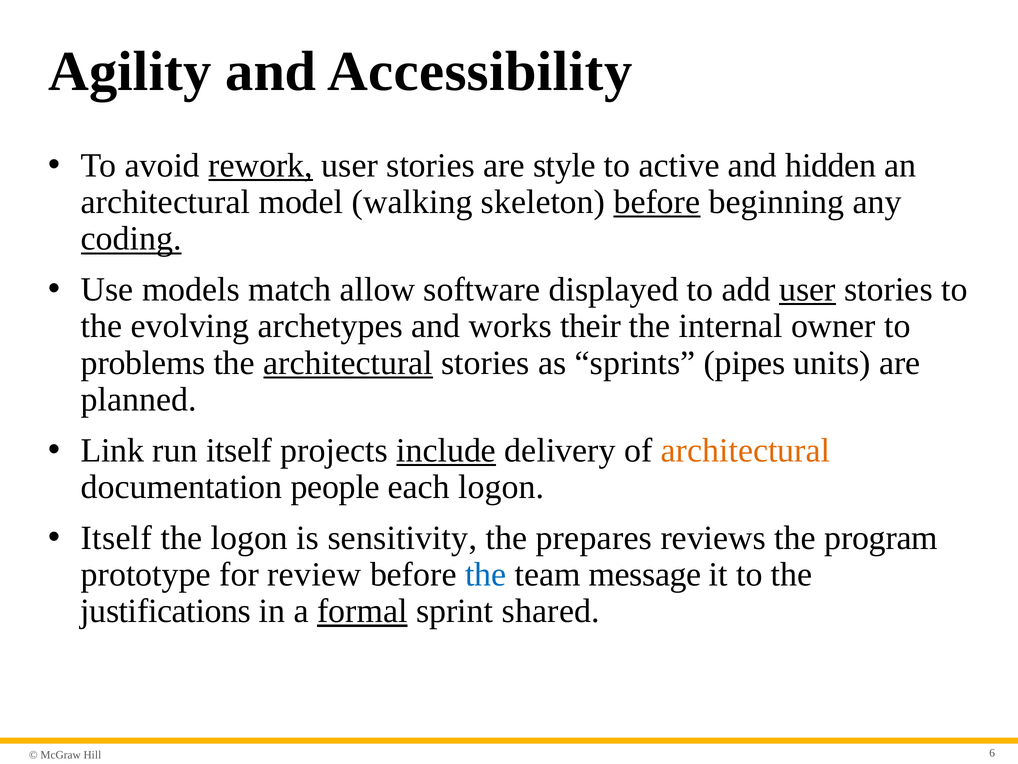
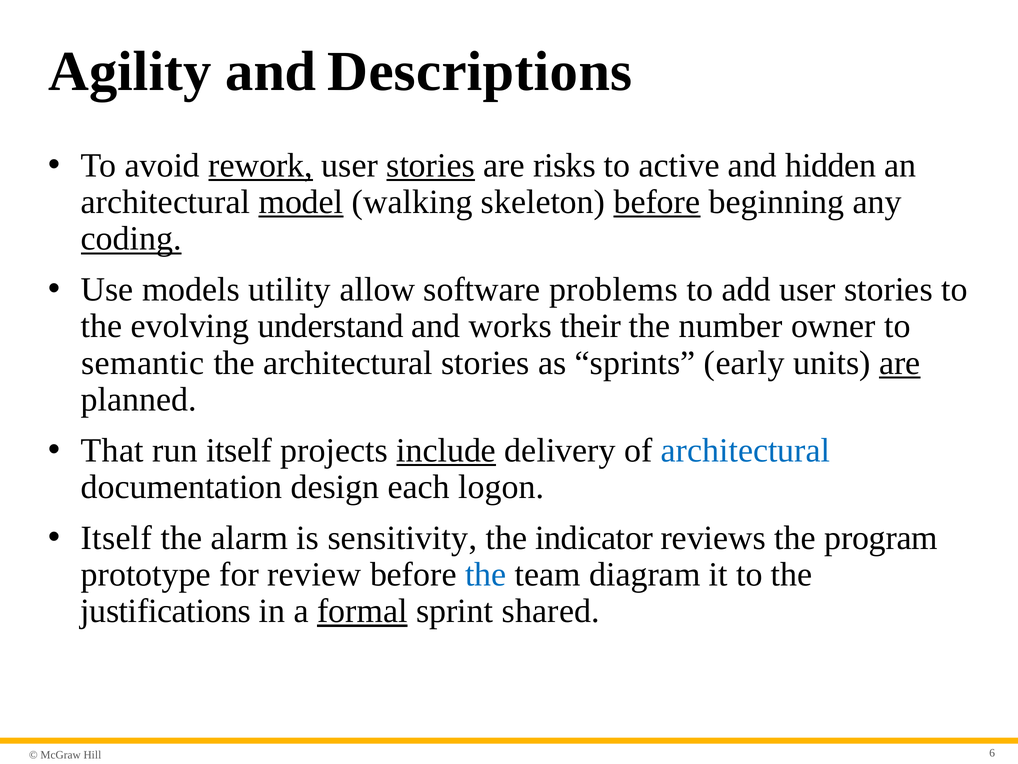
Accessibility: Accessibility -> Descriptions (480, 71)
stories underline: none -> present (431, 165)
style: style -> risks (564, 165)
model underline: none -> present (301, 202)
match: match -> utility (290, 289)
displayed: displayed -> problems (613, 289)
user underline: present -> none (807, 289)
archetypes: archetypes -> understand (331, 326)
internal: internal -> number (731, 326)
problems: problems -> semantic (143, 363)
architectural underline: present -> none (348, 363)
pipes: pipes -> early (744, 363)
are underline: none -> present (900, 363)
Link: Link -> That (112, 450)
architectural colour: orange -> blue (746, 450)
people: people -> design (335, 487)
the logon: logon -> alarm (249, 537)
prepares: prepares -> indicator (594, 537)
message: message -> diagram (645, 574)
